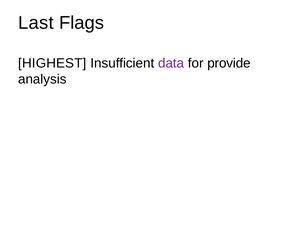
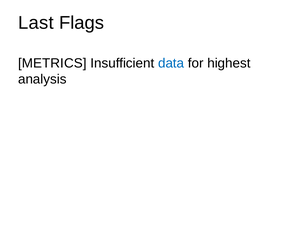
HIGHEST: HIGHEST -> METRICS (52, 63)
data colour: purple -> blue (171, 63)
provide: provide -> highest (229, 63)
